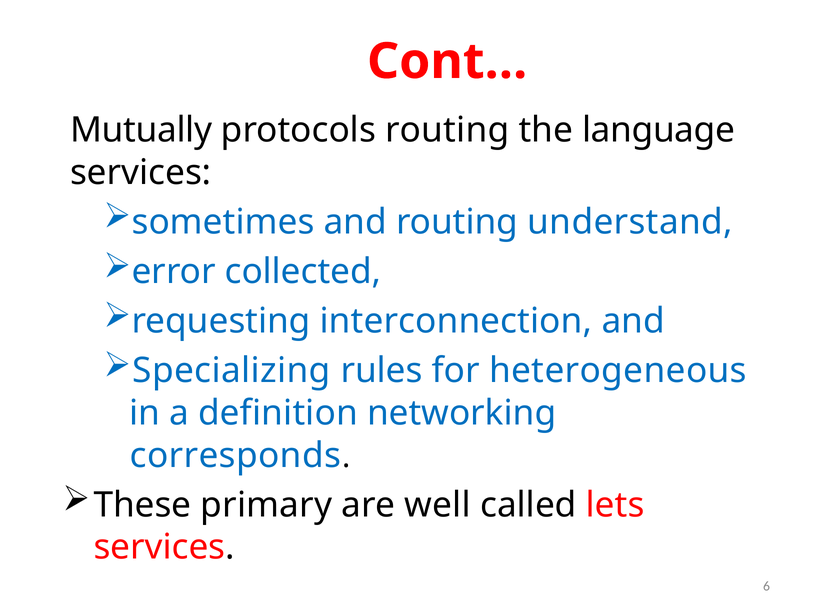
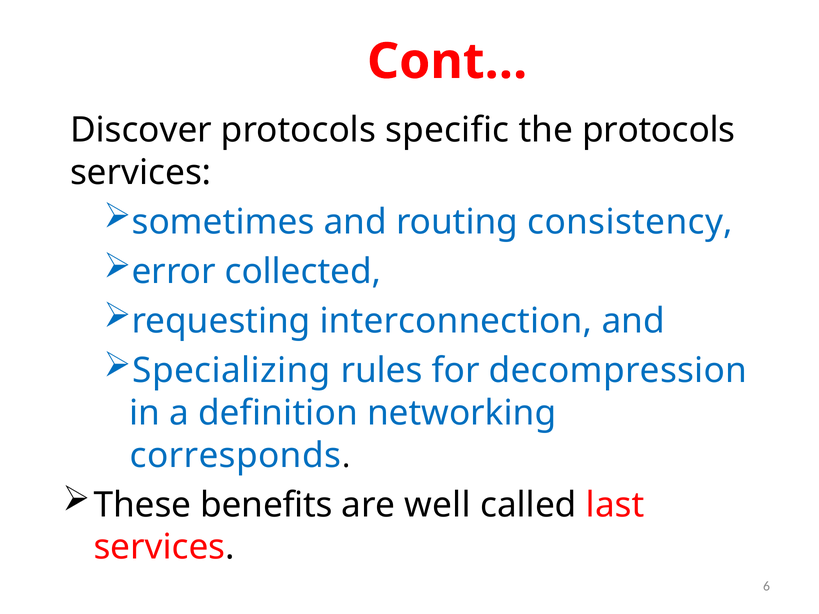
Mutually: Mutually -> Discover (141, 130)
protocols routing: routing -> specific (447, 130)
the language: language -> protocols (659, 130)
understand: understand -> consistency (630, 222)
heterogeneous: heterogeneous -> decompression (618, 371)
primary: primary -> benefits (267, 505)
lets: lets -> last (615, 505)
